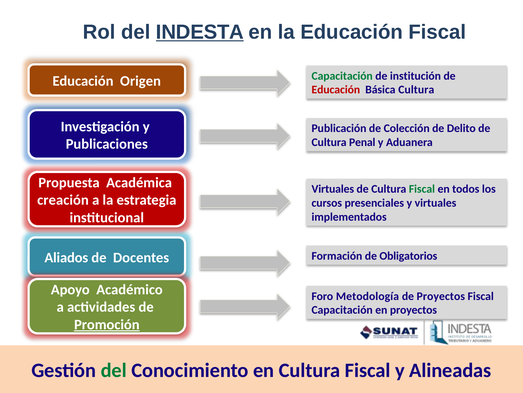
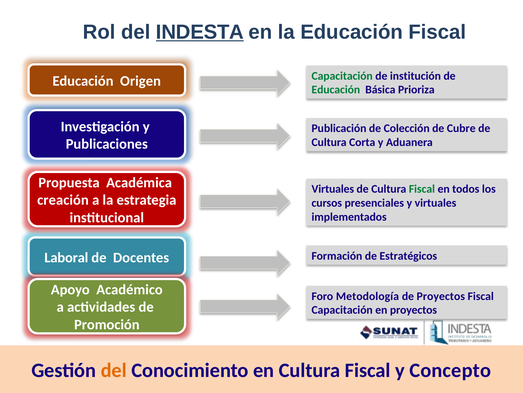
Educación colour: red -> green (336, 90)
Básica Cultura: Cultura -> Prioriza (416, 90)
Delito: Delito -> Cubre (461, 128)
Penal: Penal -> Corta (362, 142)
Obligatorios: Obligatorios -> Estratégicos (408, 255)
Aliados: Aliados -> Laboral (66, 257)
Promoción underline: present -> none (107, 324)
del colour: green -> orange (114, 370)
Alineadas: Alineadas -> Concepto (450, 370)
